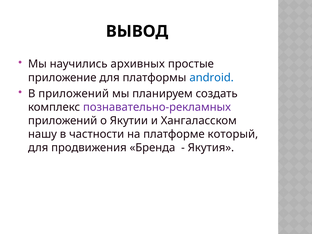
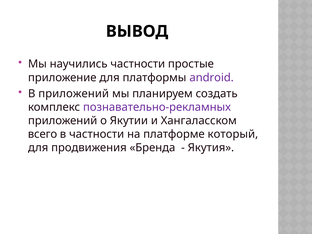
научились архивных: архивных -> частности (138, 64)
android colour: blue -> purple (212, 78)
нашу: нашу -> всего (43, 134)
